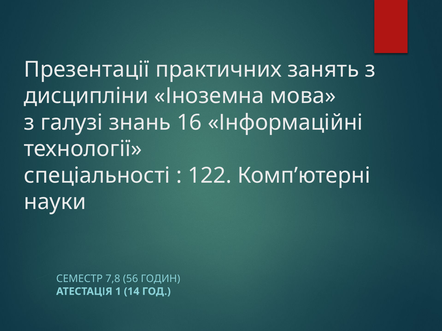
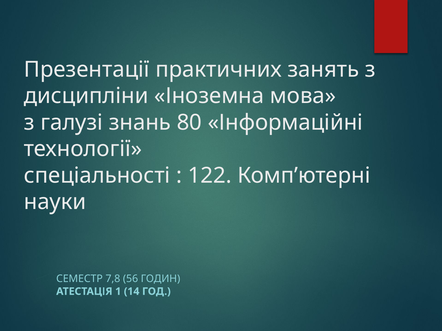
16: 16 -> 80 (189, 123)
